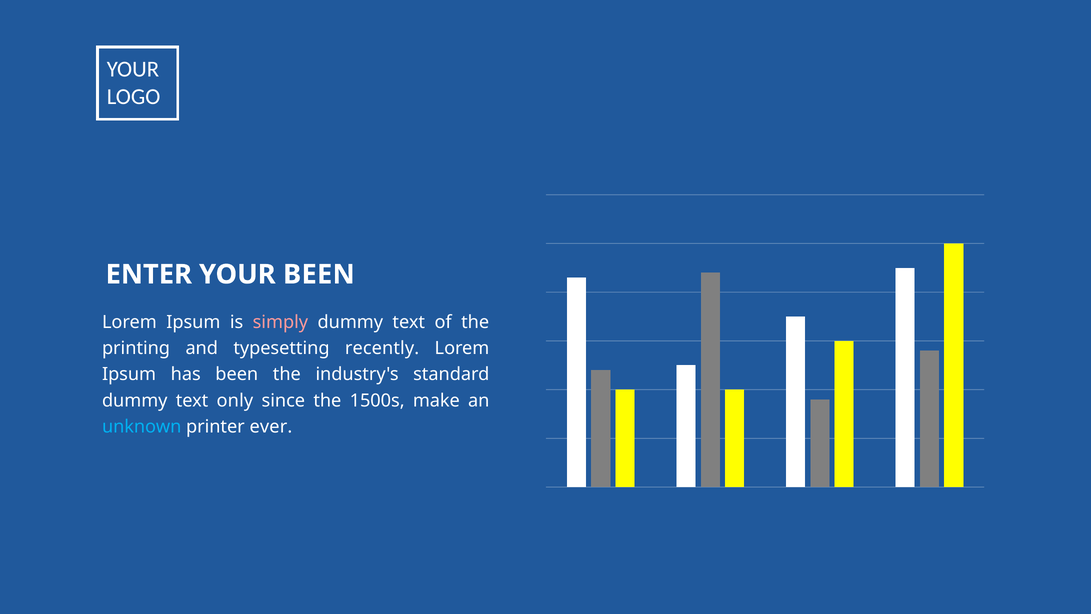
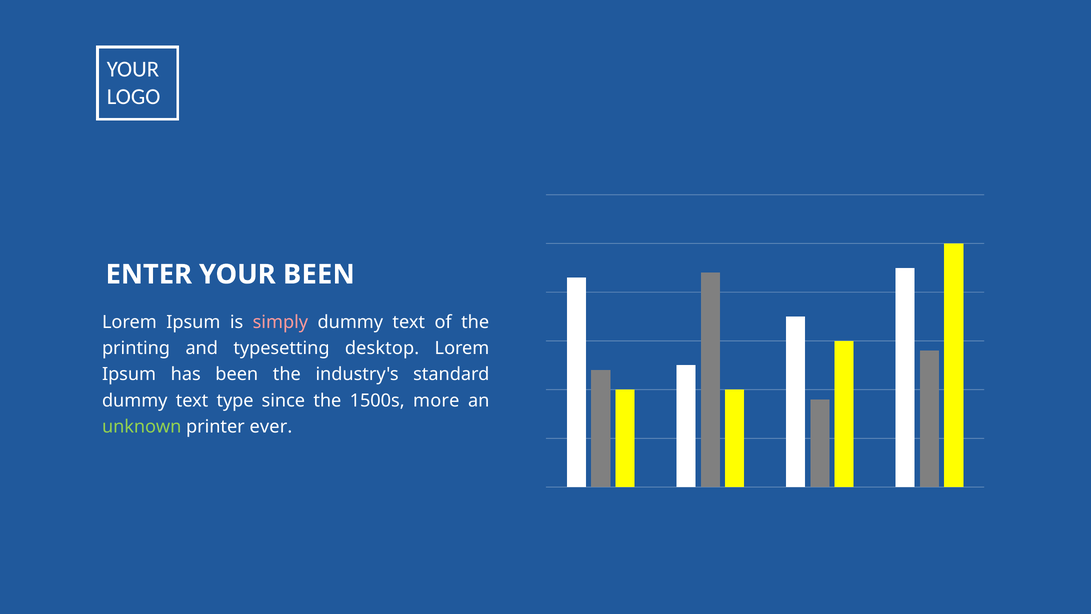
recently: recently -> desktop (382, 348)
only: only -> type (235, 400)
make: make -> more (436, 400)
unknown colour: light blue -> light green (142, 427)
